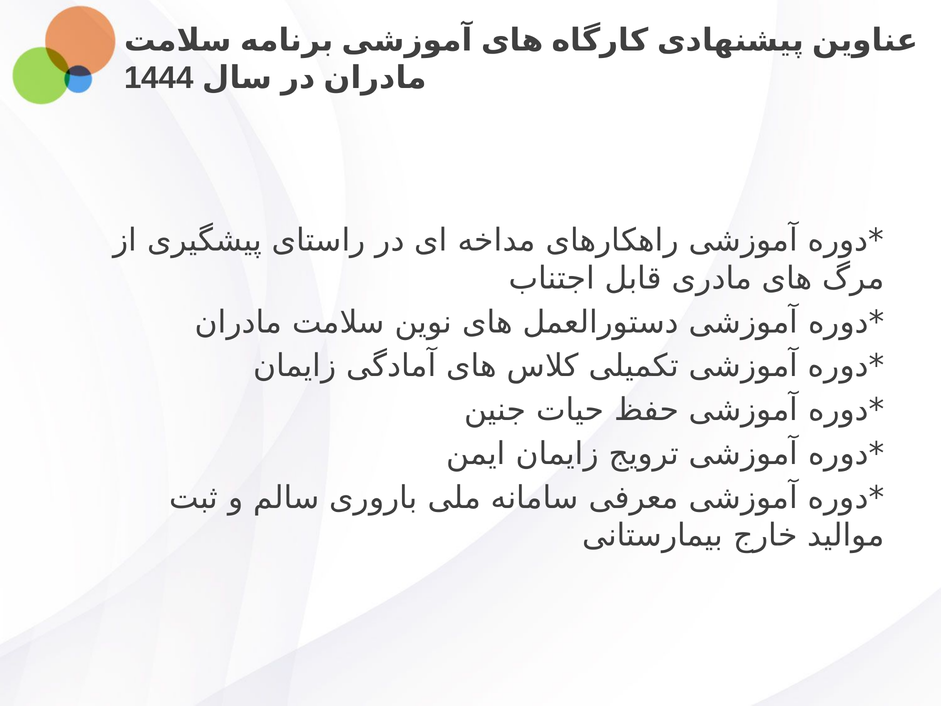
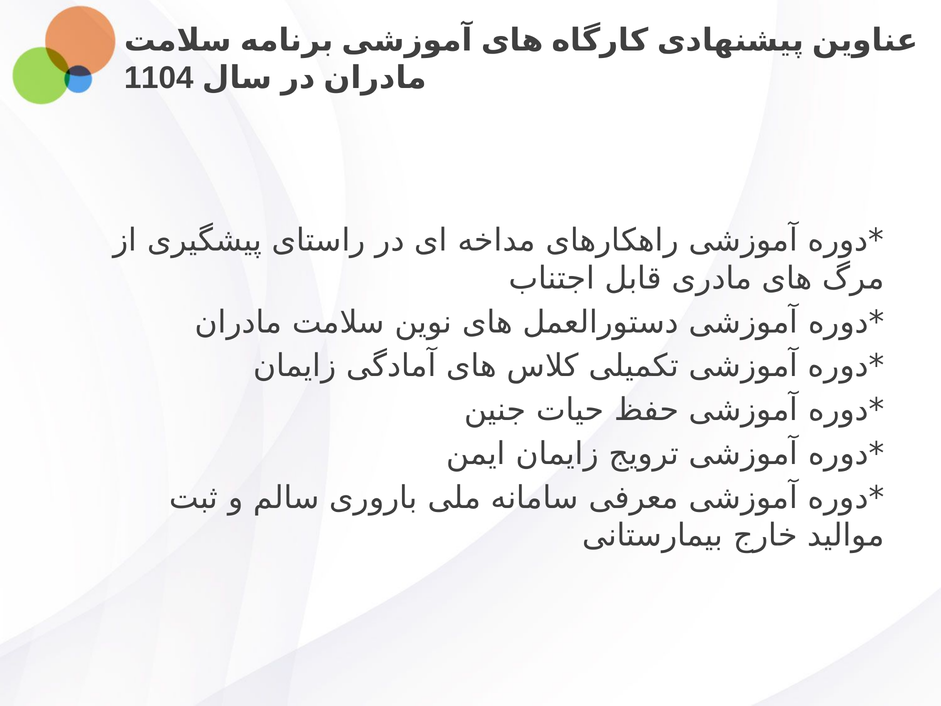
1444: 1444 -> 1104 (159, 78)
